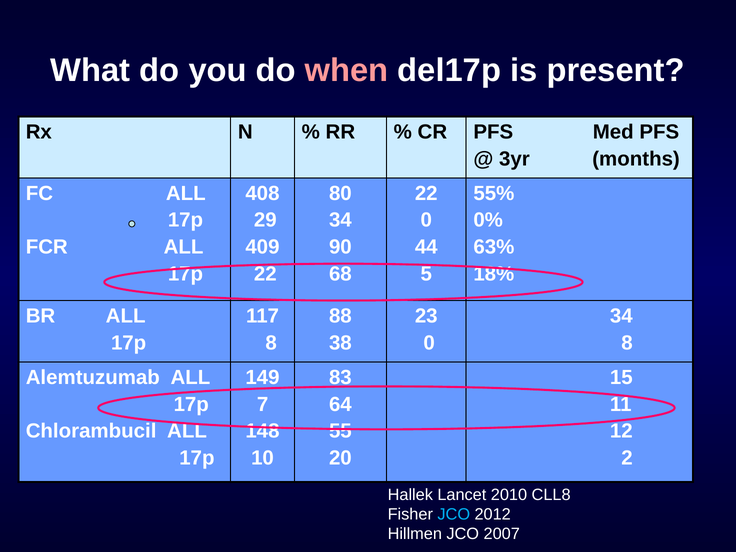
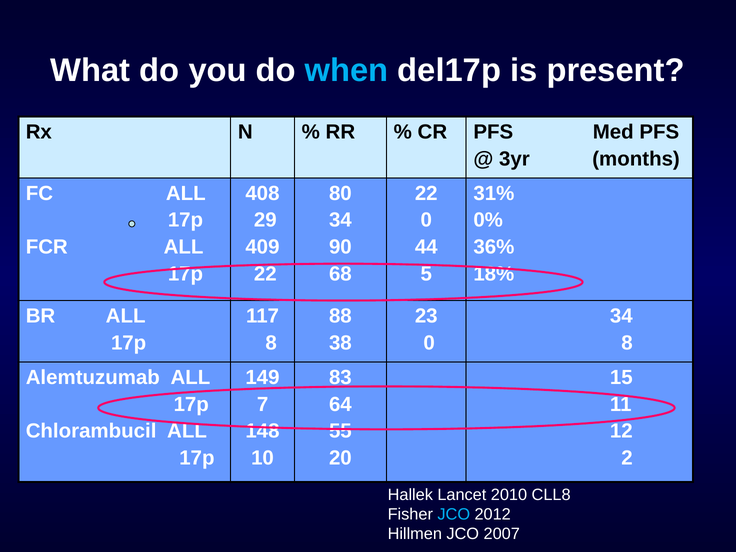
when colour: pink -> light blue (347, 70)
55%: 55% -> 31% (494, 193)
63%: 63% -> 36% (494, 247)
